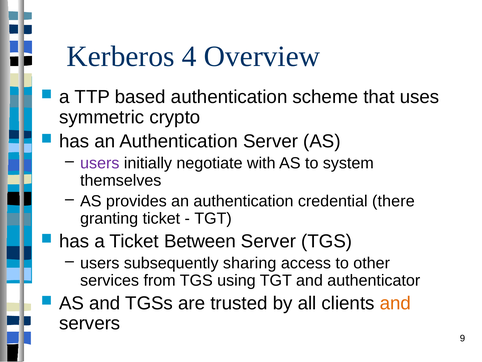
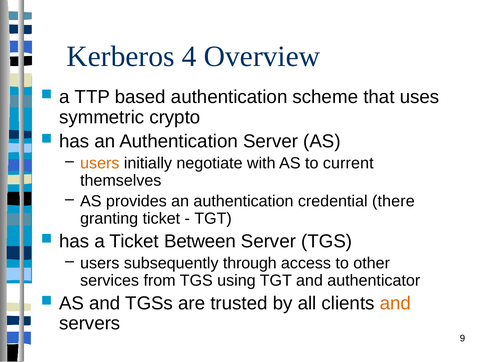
users colour: purple -> orange (100, 163)
system: system -> current (348, 163)
sharing: sharing -> through (250, 263)
